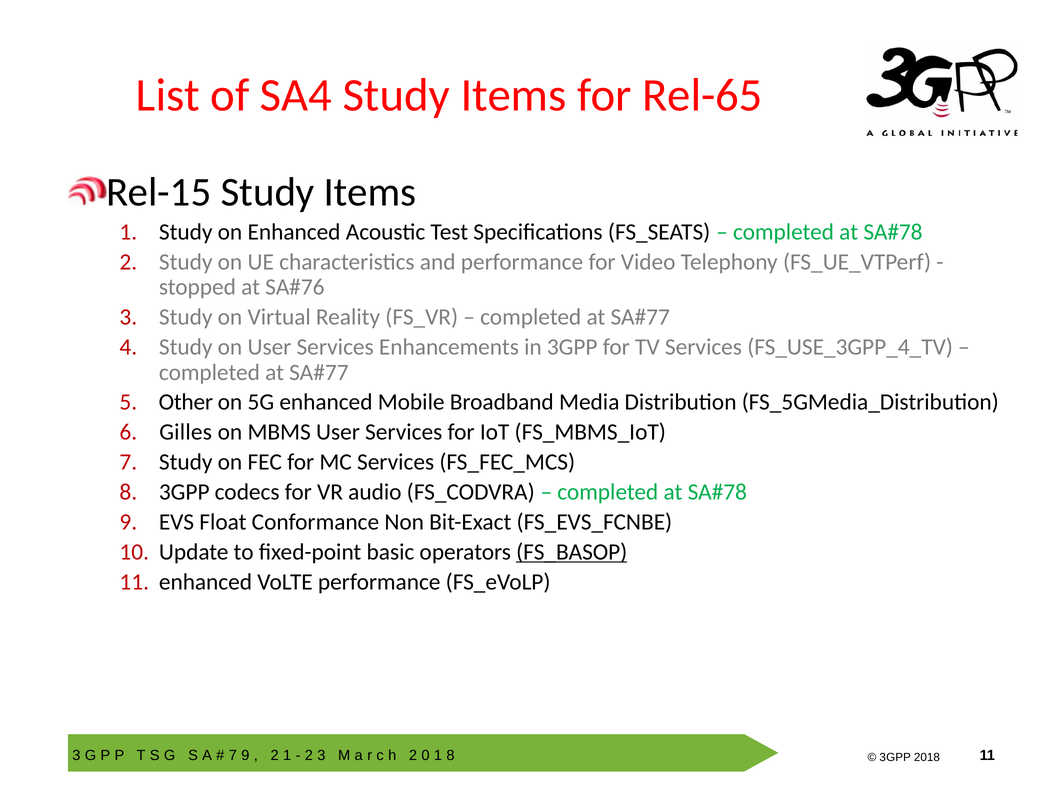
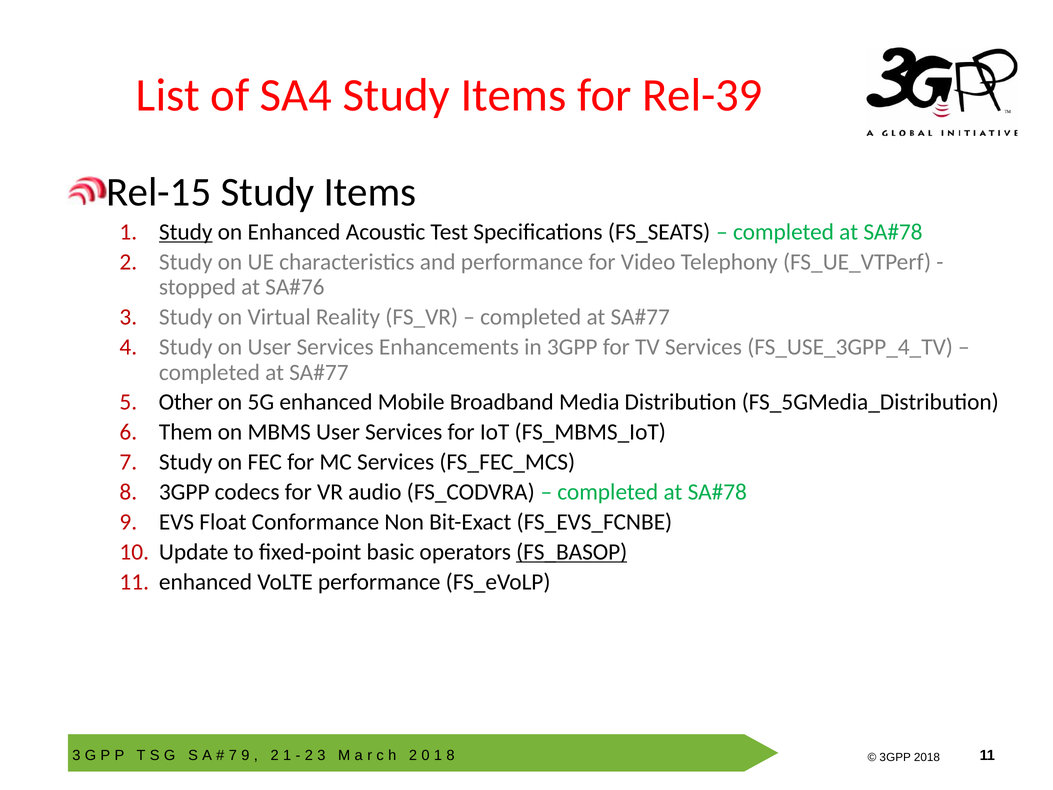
Rel-65: Rel-65 -> Rel-39 (702, 95)
Study underline: none -> present (186, 232)
Gilles: Gilles -> Them (186, 432)
